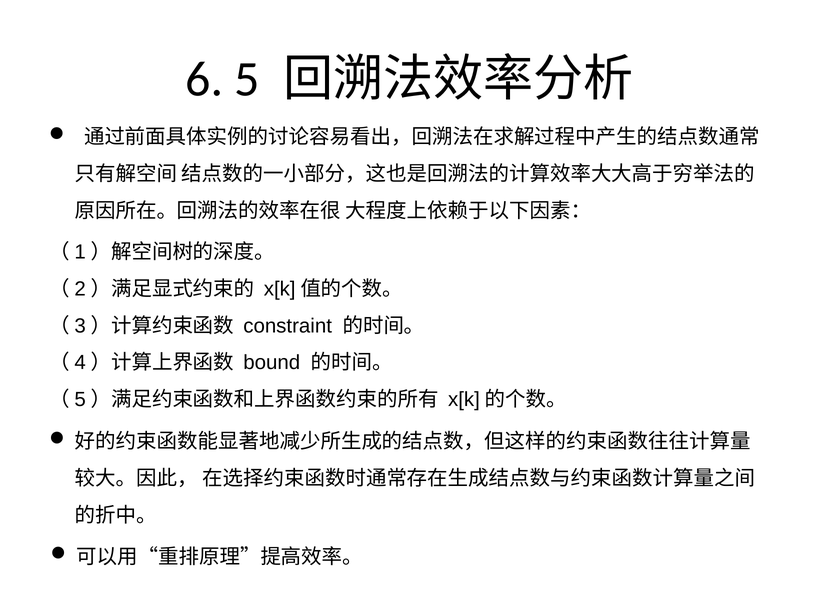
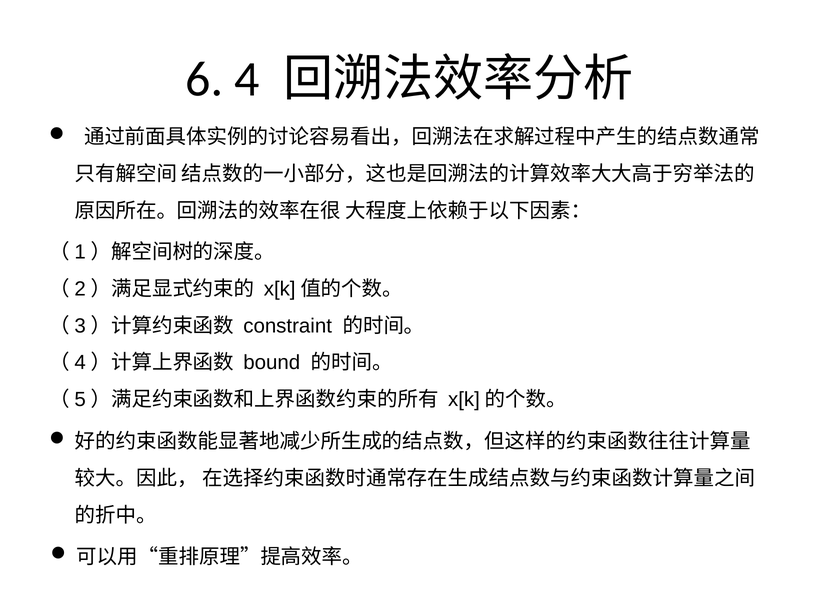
5: 5 -> 4 (247, 79)
